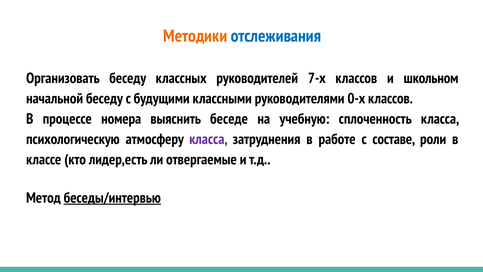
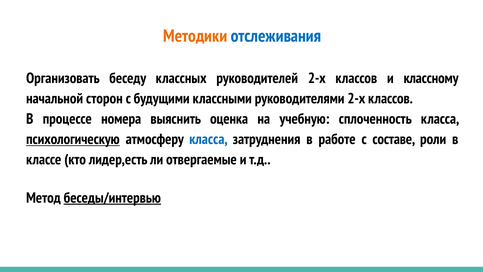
руководителей 7-х: 7-х -> 2-х (317, 78)
школьном: школьном -> классному (431, 78)
начальной беседу: беседу -> сторон (104, 99)
руководителями 0-х: 0-х -> 2-х (356, 99)
беседе: беседе -> оценка (229, 119)
психологическую underline: none -> present (73, 139)
класса colour: purple -> blue (208, 139)
